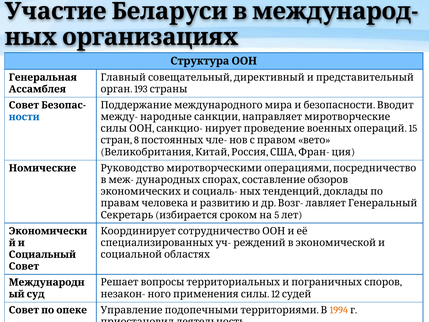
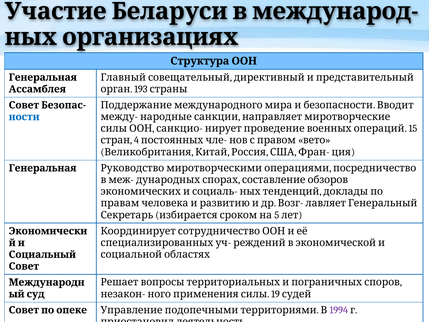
8: 8 -> 4 (136, 140)
Номические: Номические -> Генеральная (43, 168)
12: 12 -> 19 (276, 294)
1994 colour: orange -> purple (339, 310)
